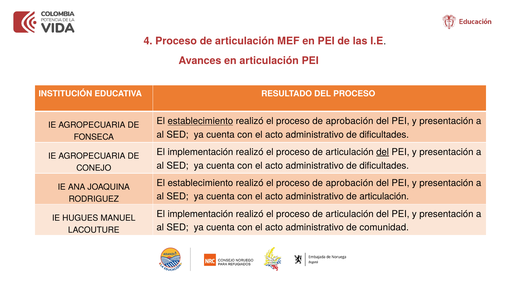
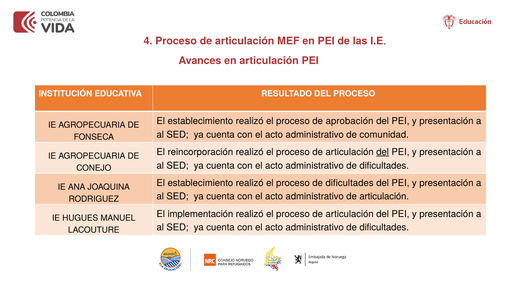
establecimiento underline: present -> none (200, 121)
dificultades: dificultades -> comunidad (384, 135)
implementación: implementación -> reincorporación (200, 152)
aprobación: aprobación -> dificultades (350, 183)
comunidad: comunidad -> dificultades (384, 227)
